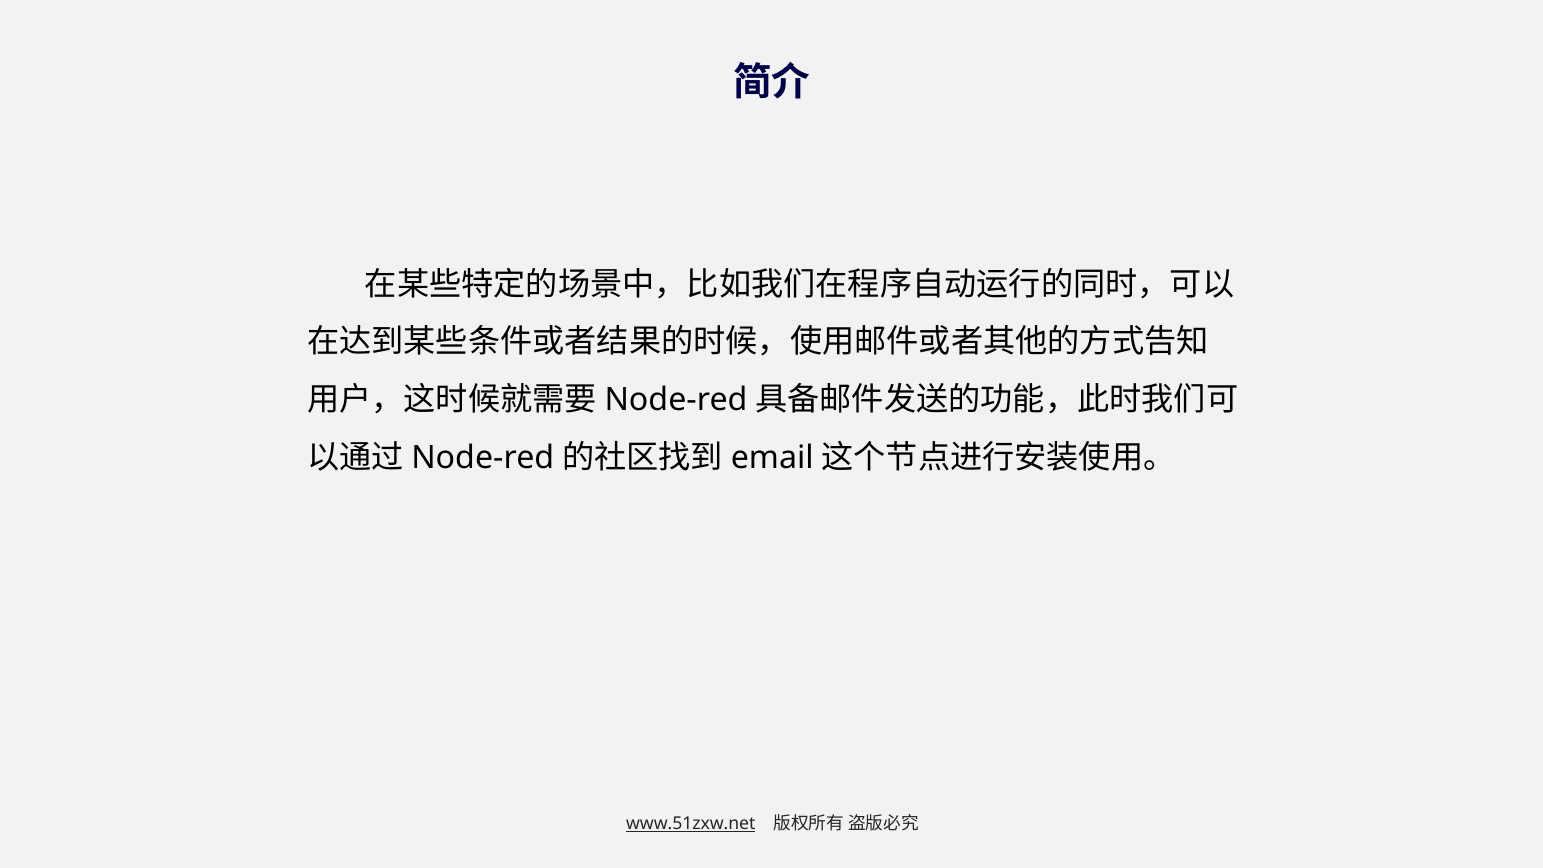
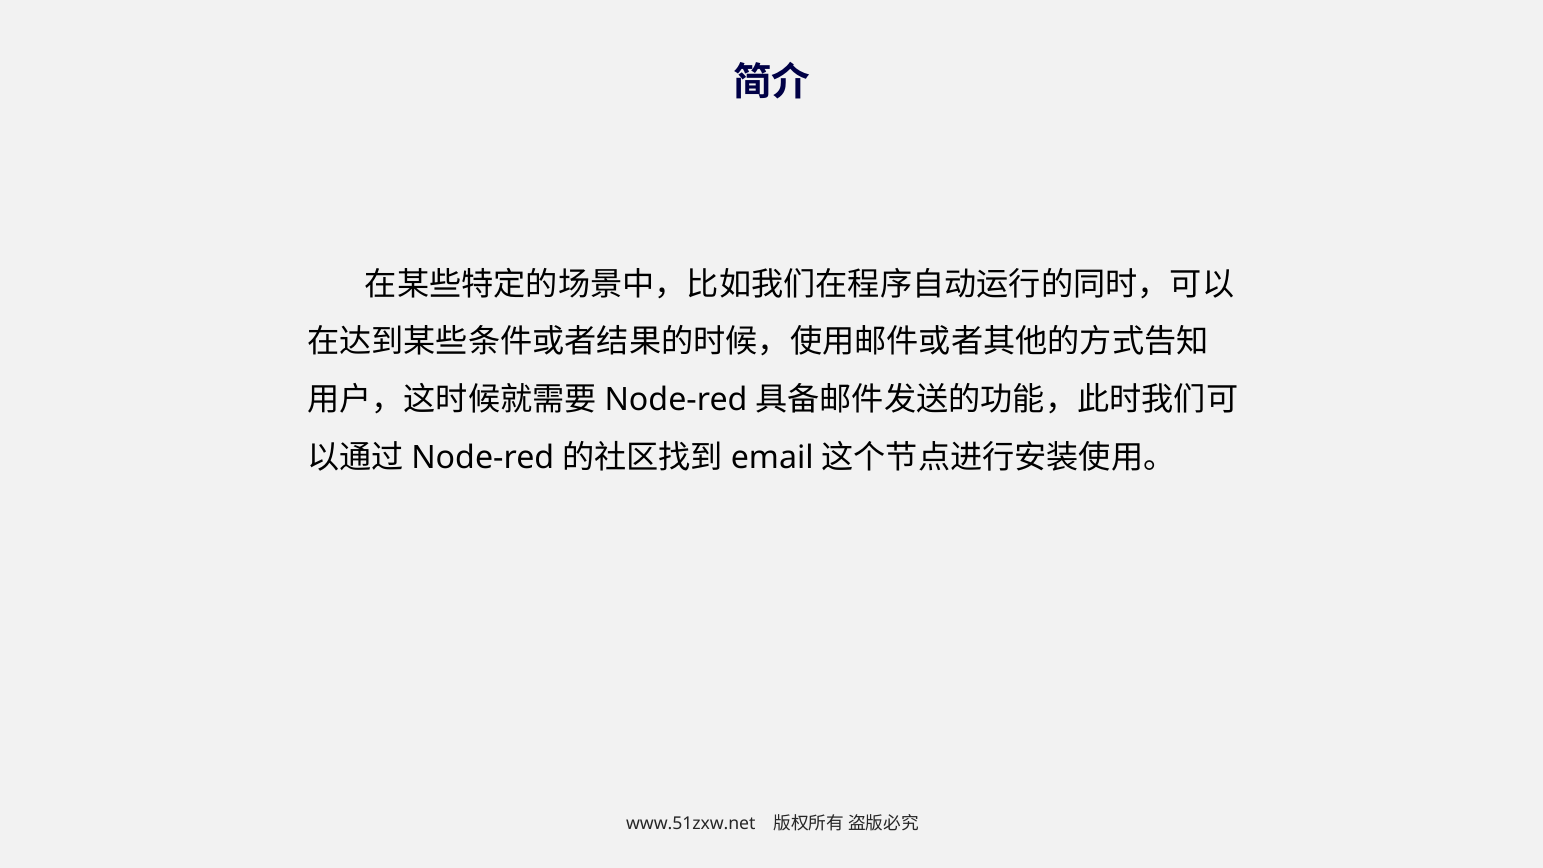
www.51zxw.net underline: present -> none (691, 824)
